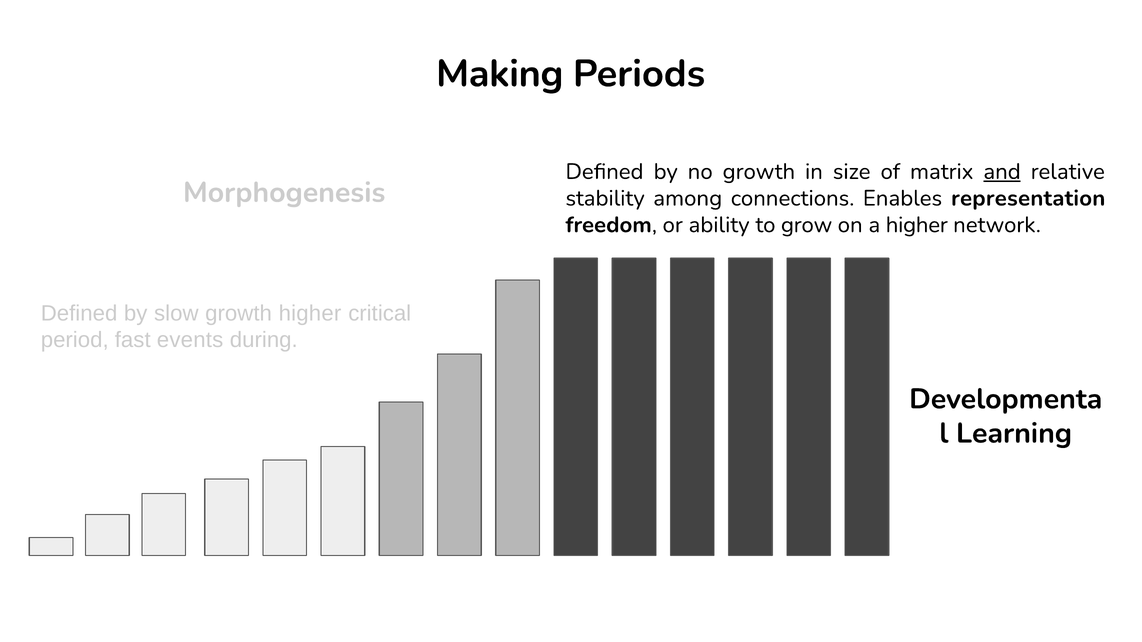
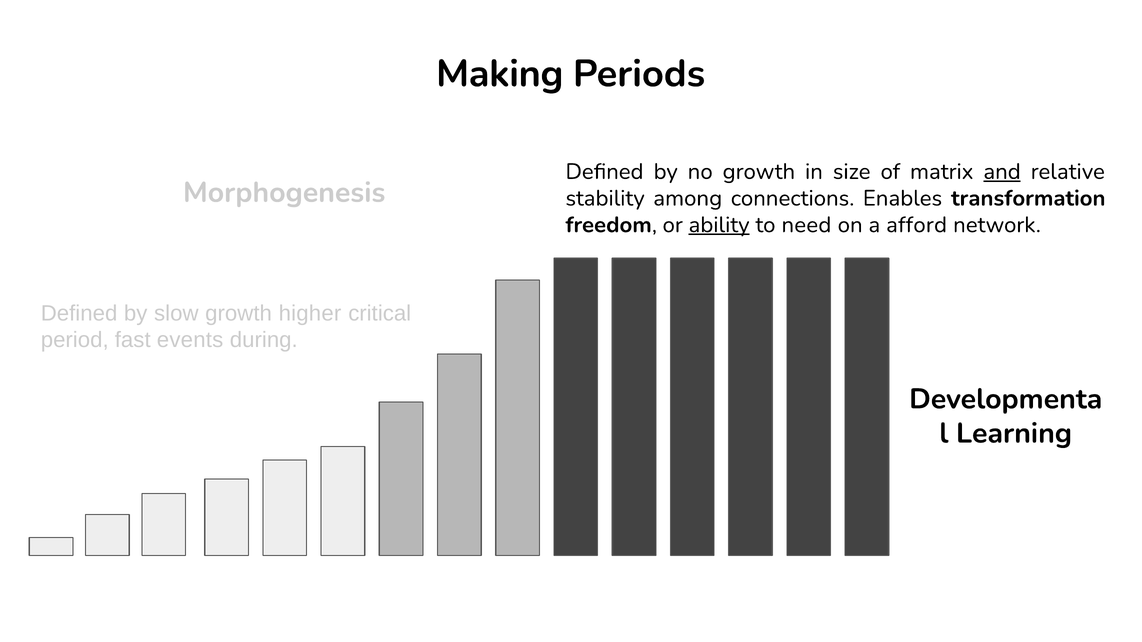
representation: representation -> transformation (1028, 198)
ability underline: none -> present (719, 225)
grow: grow -> need (806, 225)
a higher: higher -> afford (917, 225)
